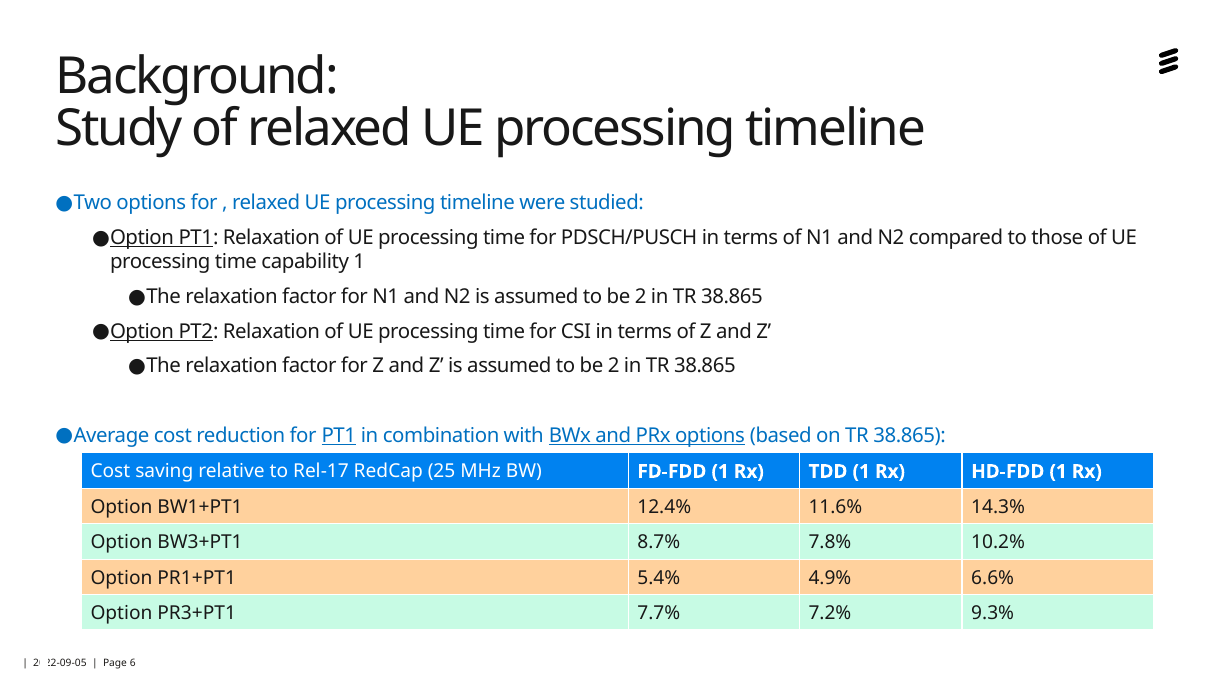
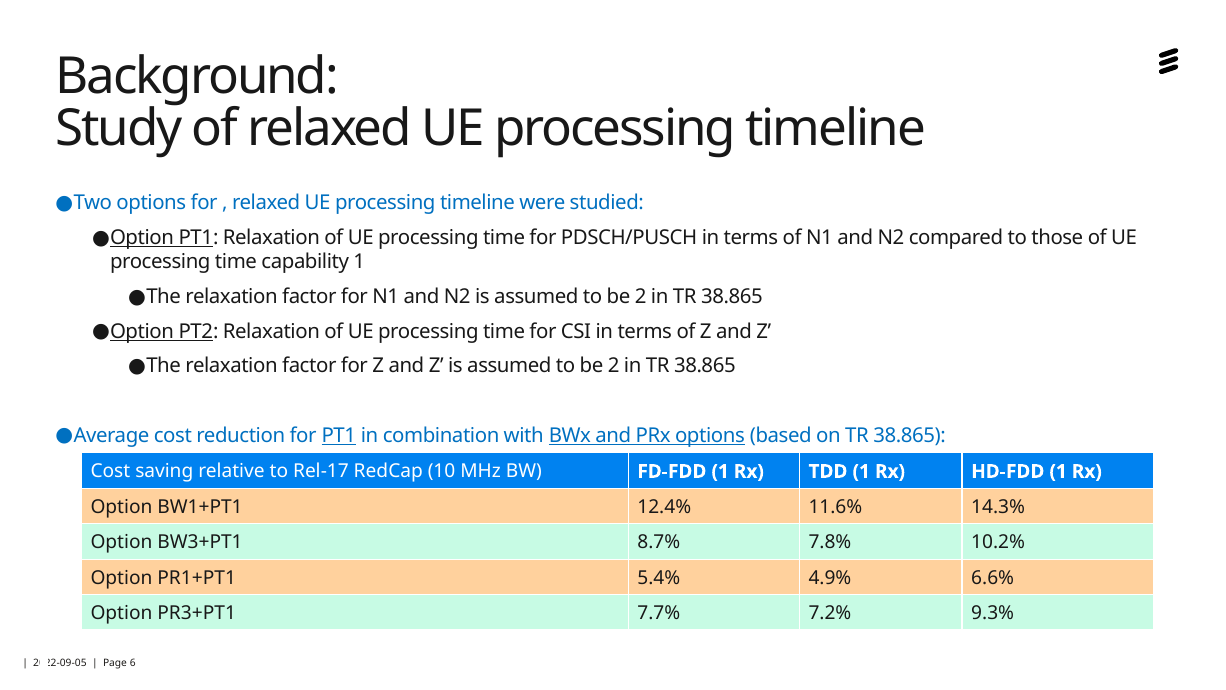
25: 25 -> 10 (442, 471)
